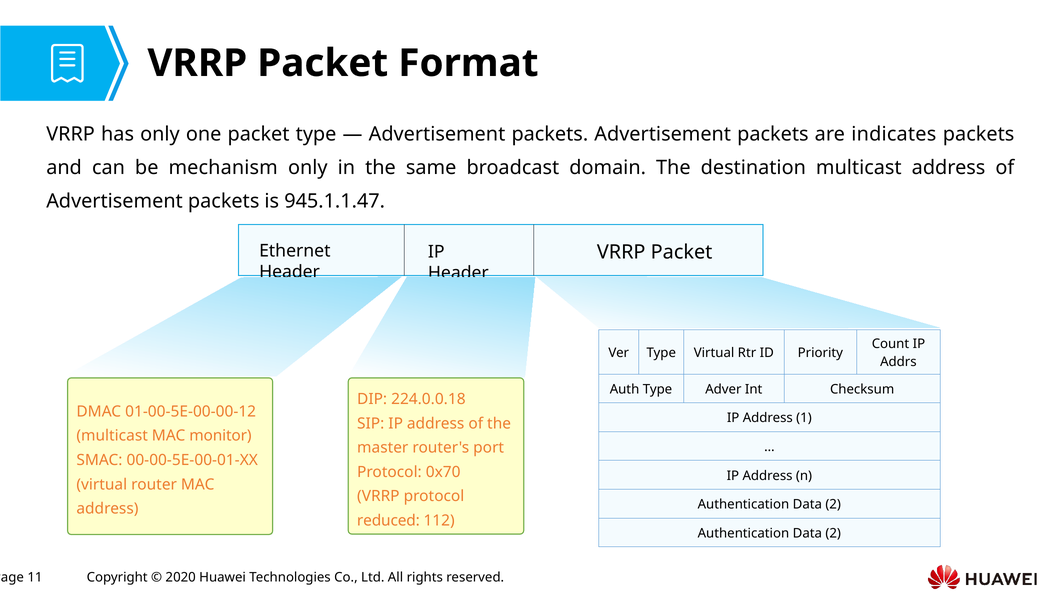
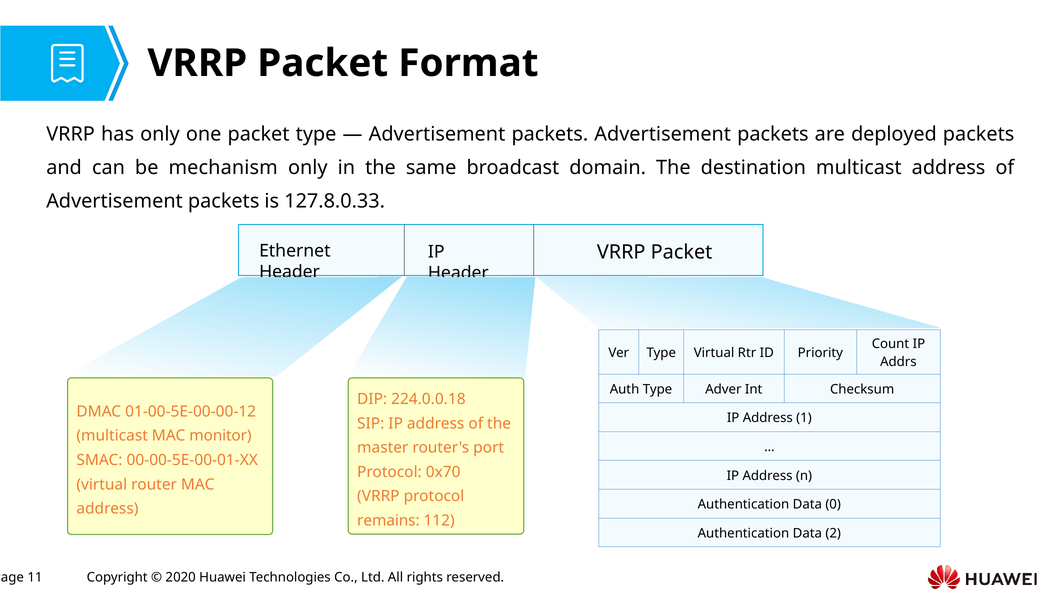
indicates: indicates -> deployed (894, 134)
945.1.1.47: 945.1.1.47 -> 127.8.0.33 (335, 201)
2: 2 -> 0 (833, 505)
reduced: reduced -> remains (388, 521)
